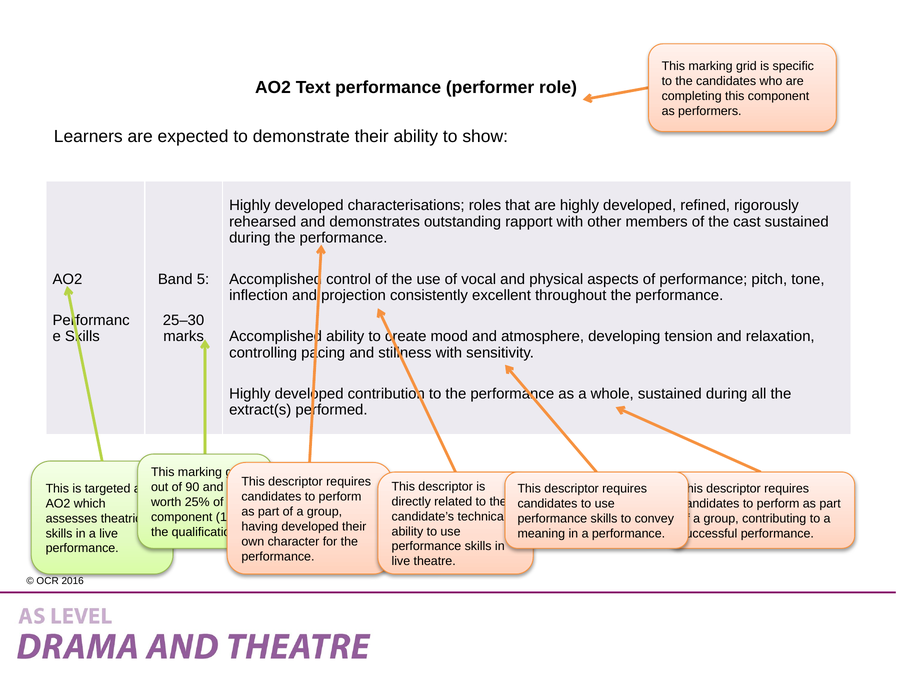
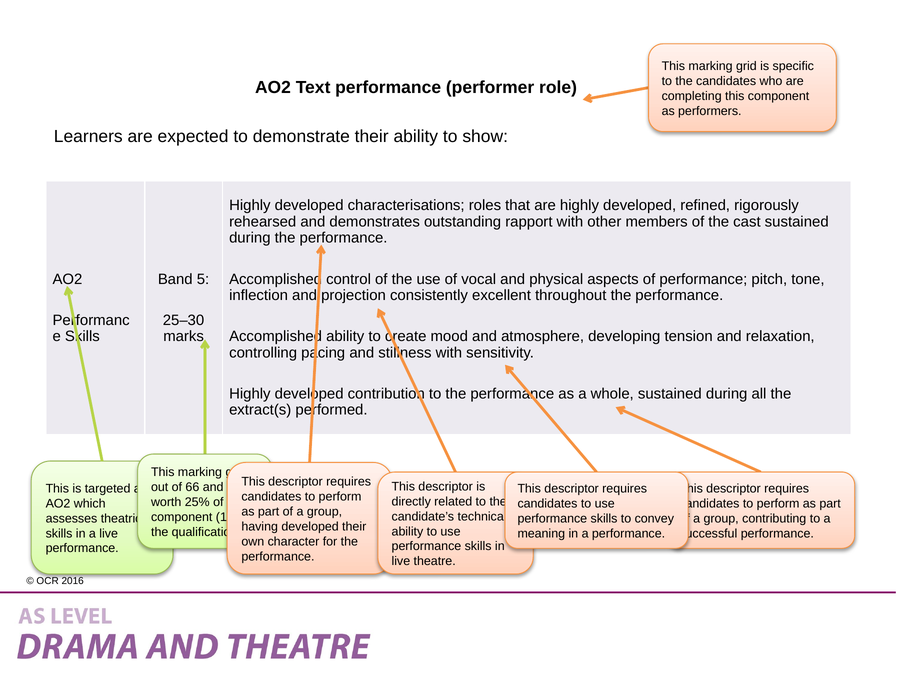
90: 90 -> 66 (192, 487)
